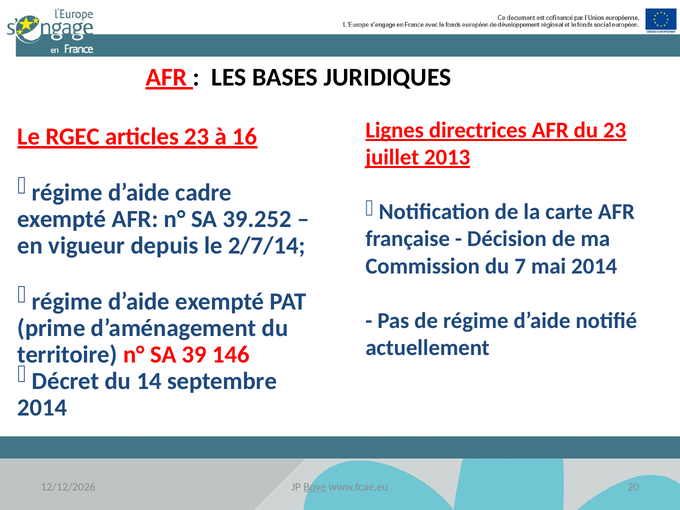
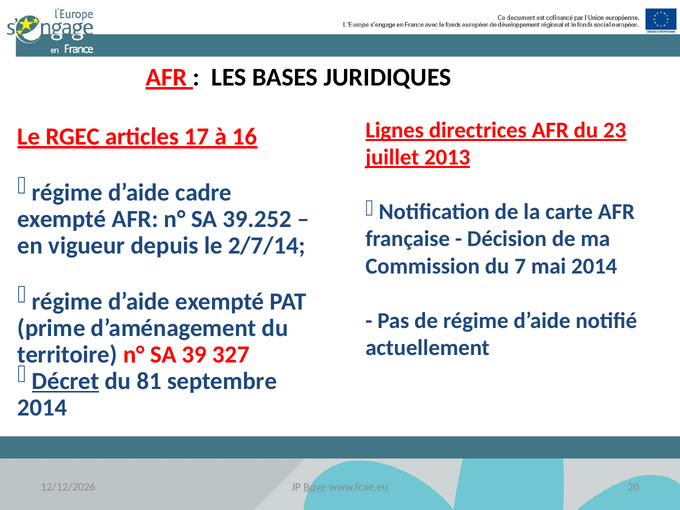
articles 23: 23 -> 17 (197, 137)
146: 146 -> 327 (231, 355)
Décret underline: none -> present (66, 381)
14: 14 -> 81 (149, 381)
